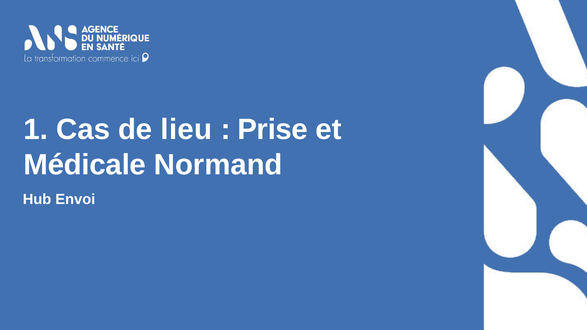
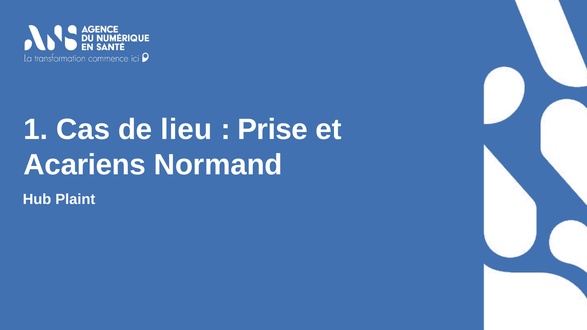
Médicale: Médicale -> Acariens (85, 165)
Envoi: Envoi -> Plaint (75, 199)
